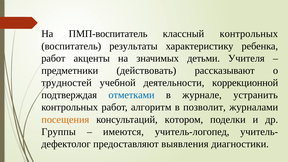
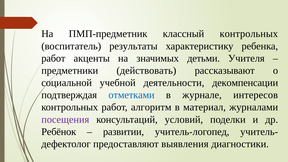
ПМП-воспитатель: ПМП-воспитатель -> ПМП-предметник (108, 34)
трудностей: трудностей -> социальной (67, 83)
коррекционной: коррекционной -> декомпенсации (245, 83)
устранить: устранить -> интересов (256, 95)
позволит: позволит -> материал (205, 107)
посещения colour: orange -> purple (65, 119)
котором: котором -> условий (184, 119)
Группы: Группы -> Ребёнок (59, 132)
имеются: имеются -> развитии (124, 132)
